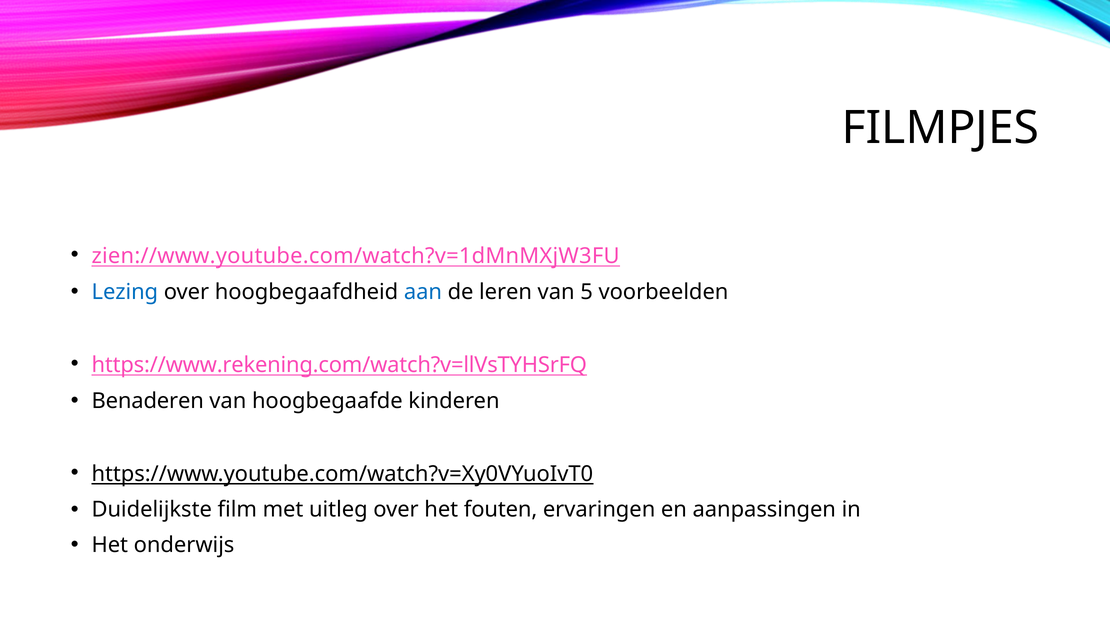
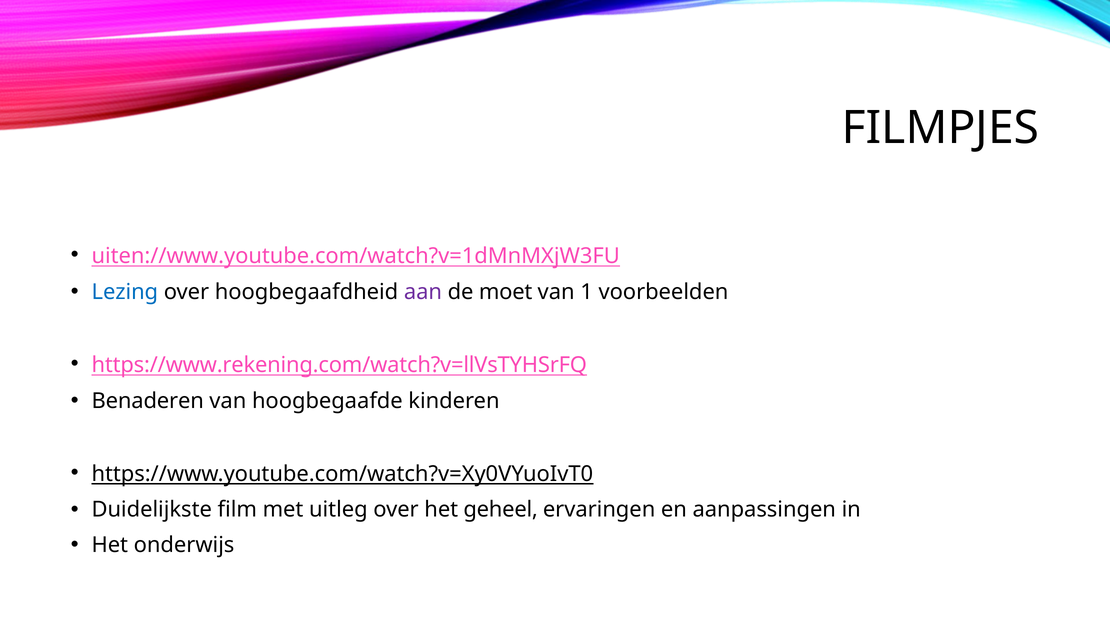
zien://www.youtube.com/watch?v=1dMnMXjW3FU: zien://www.youtube.com/watch?v=1dMnMXjW3FU -> uiten://www.youtube.com/watch?v=1dMnMXjW3FU (356, 256)
aan colour: blue -> purple (423, 292)
leren: leren -> moet (506, 292)
5: 5 -> 1 (587, 292)
fouten: fouten -> geheel (501, 510)
